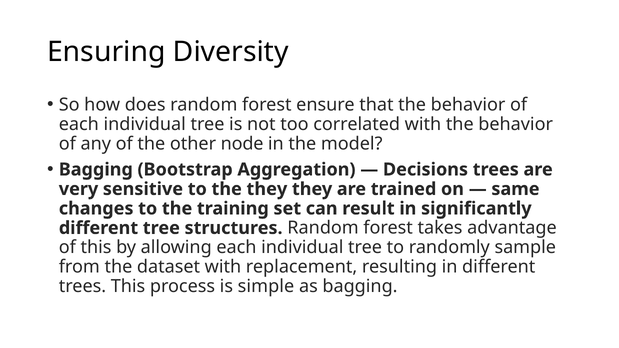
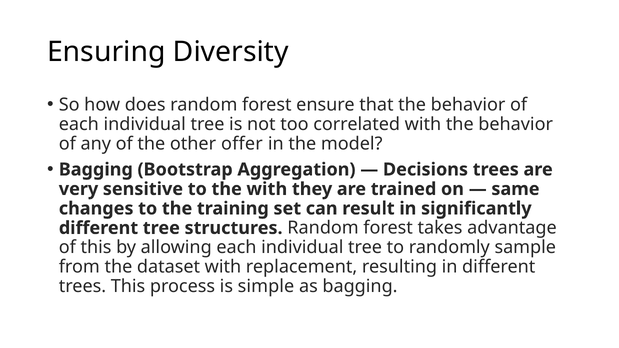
node: node -> offer (242, 144)
the they: they -> with (267, 189)
